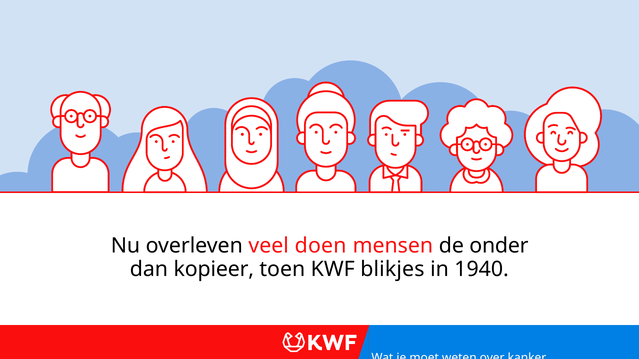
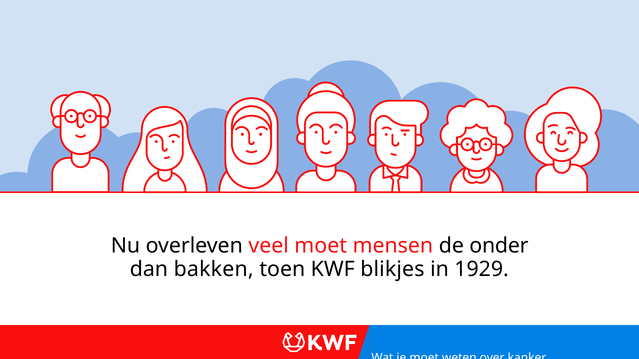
veel doen: doen -> moet (321, 246)
kopieer: kopieer -> bakken (214, 269)
1940: 1940 -> 1929 (482, 269)
